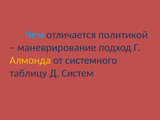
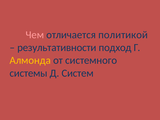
Чем colour: light blue -> pink (35, 35)
маневрирование: маневрирование -> результативности (57, 48)
таблицу: таблицу -> системы (29, 73)
